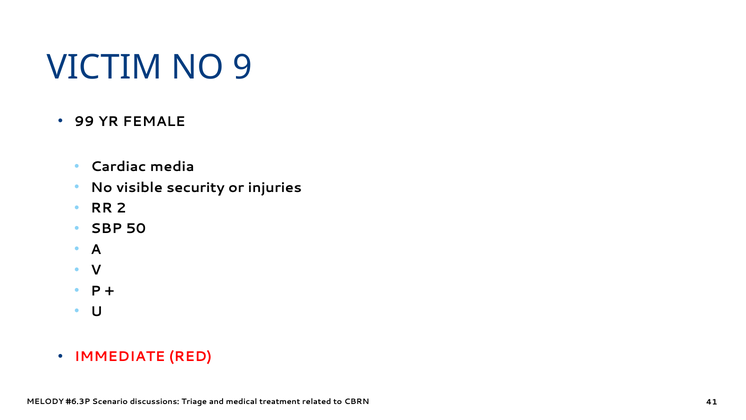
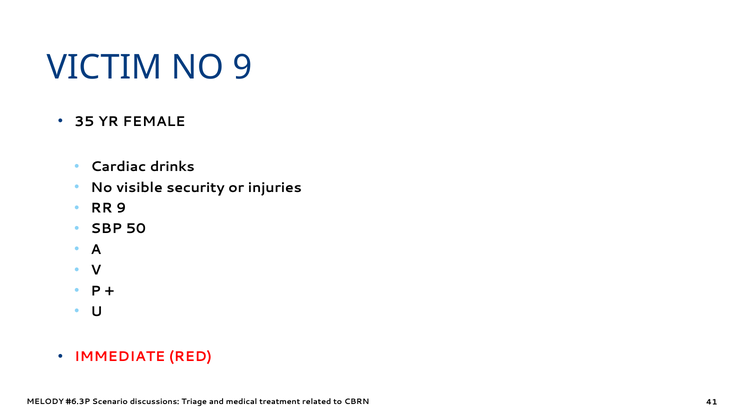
99: 99 -> 35 (84, 121)
media: media -> drinks (172, 167)
RR 2: 2 -> 9 (121, 208)
